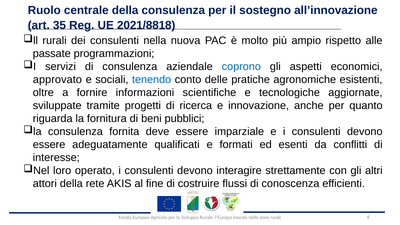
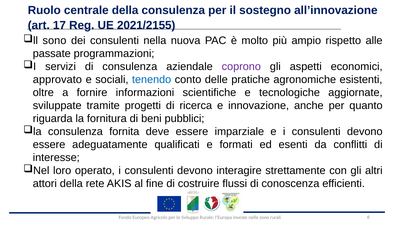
35: 35 -> 17 (59, 25)
2021/8818: 2021/8818 -> 2021/2155 (146, 25)
rurali: rurali -> sono (54, 41)
coprono colour: blue -> purple (241, 67)
